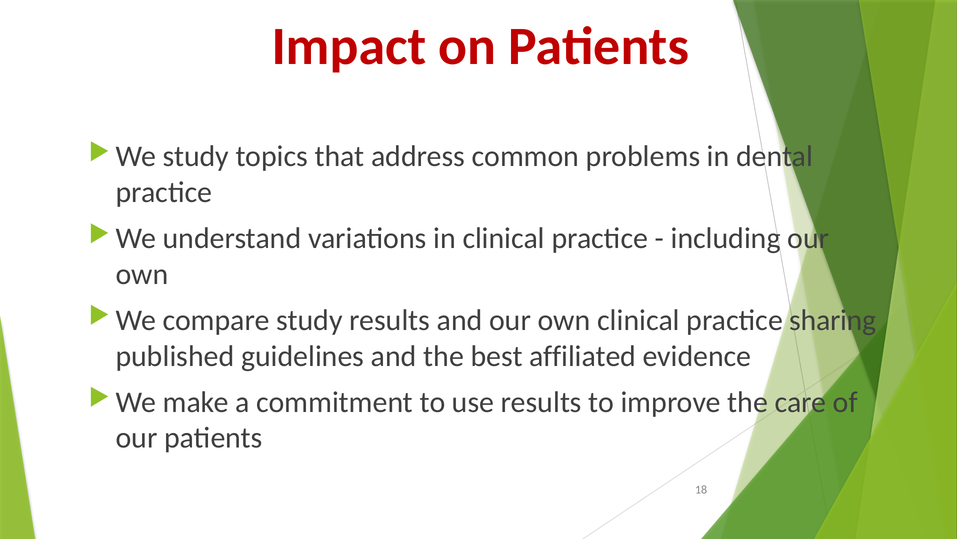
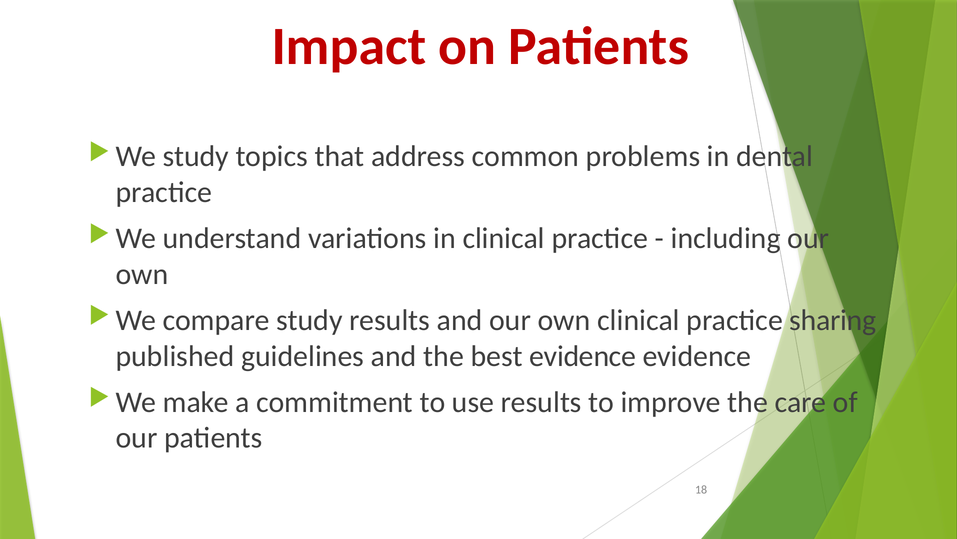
best affiliated: affiliated -> evidence (583, 356)
